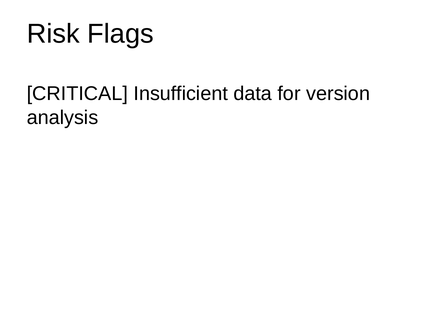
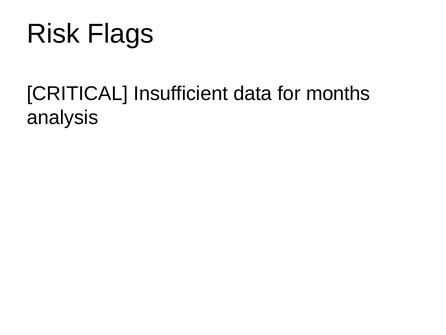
version: version -> months (338, 94)
